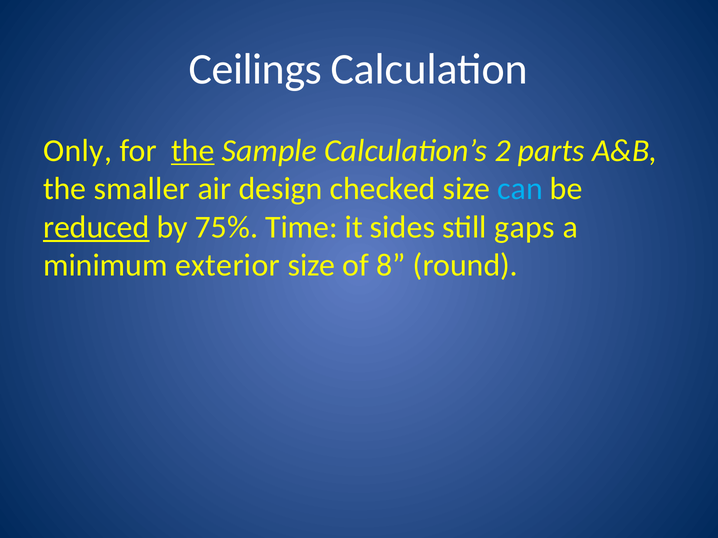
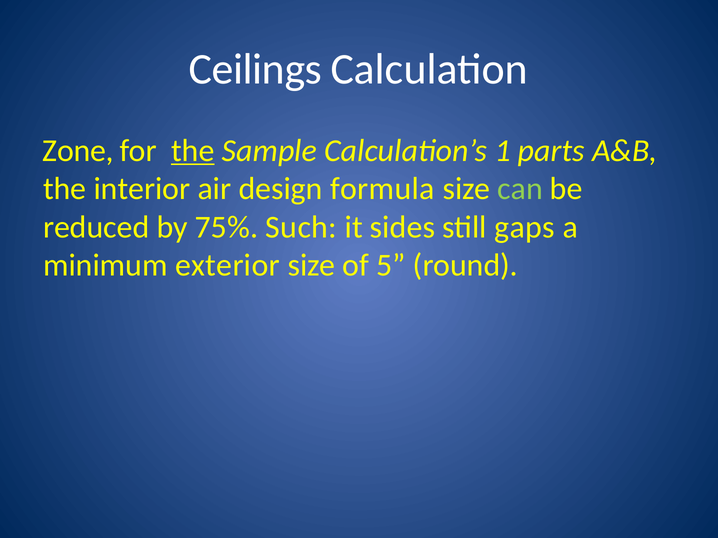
Only: Only -> Zone (78, 151)
2: 2 -> 1 (503, 151)
smaller: smaller -> interior (142, 189)
checked: checked -> formula (383, 189)
can colour: light blue -> light green (520, 189)
reduced underline: present -> none (96, 227)
Time: Time -> Such (301, 227)
8: 8 -> 5 (391, 266)
